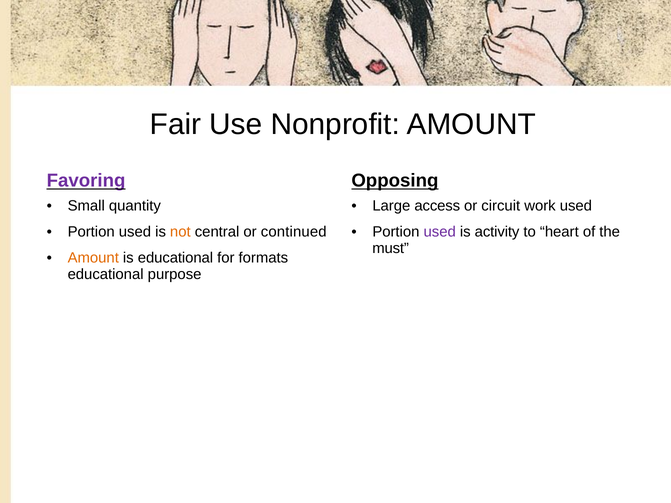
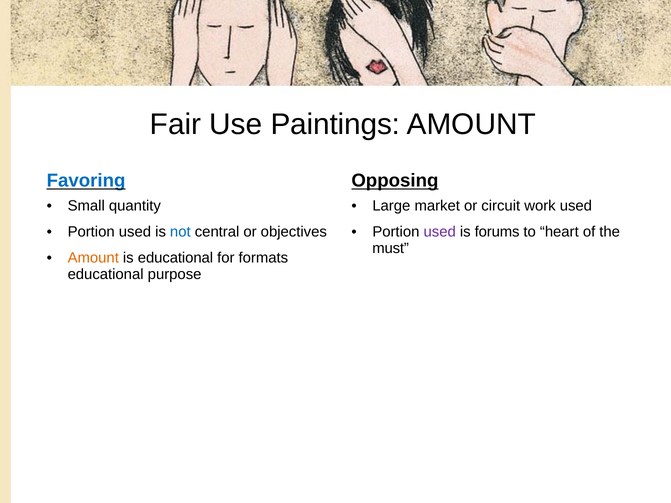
Nonprofit: Nonprofit -> Paintings (335, 124)
Favoring colour: purple -> blue (86, 181)
access: access -> market (437, 206)
not colour: orange -> blue (180, 232)
continued: continued -> objectives (294, 232)
activity: activity -> forums (497, 232)
